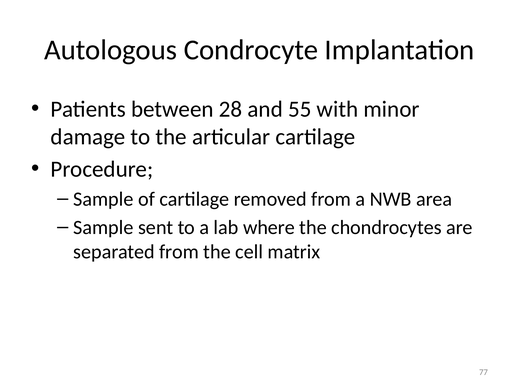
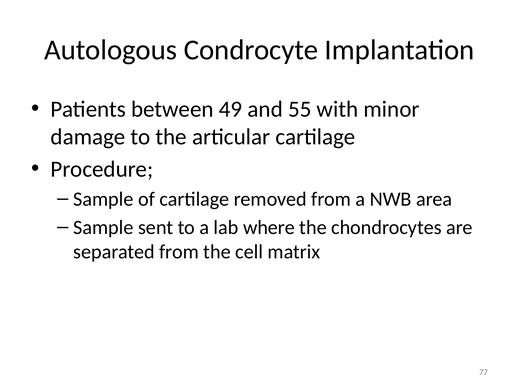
28: 28 -> 49 (231, 109)
